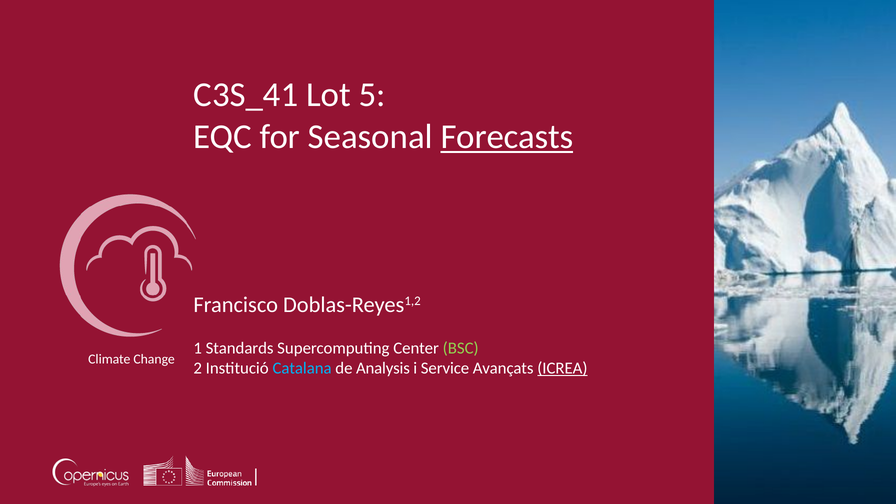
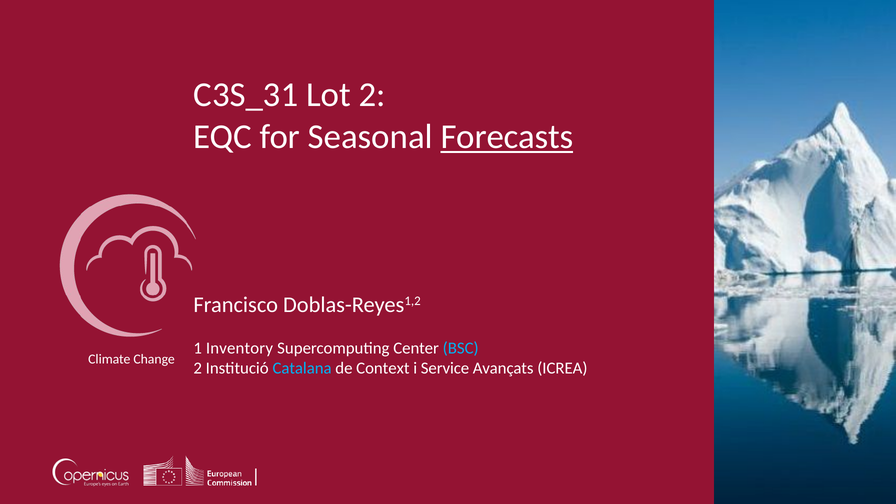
C3S_41: C3S_41 -> C3S_31 (246, 95)
Lot 5: 5 -> 2 (372, 95)
Standards: Standards -> Inventory (239, 348)
BSC colour: light green -> light blue (461, 348)
Analysis: Analysis -> Context (383, 368)
ICREA underline: present -> none (562, 368)
